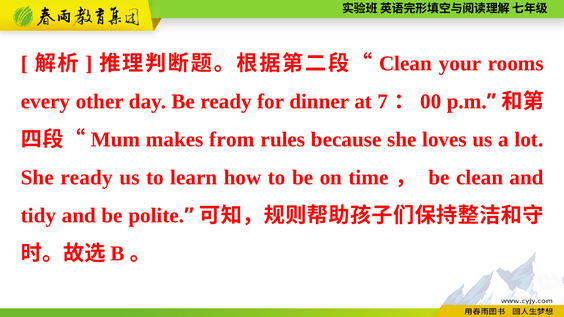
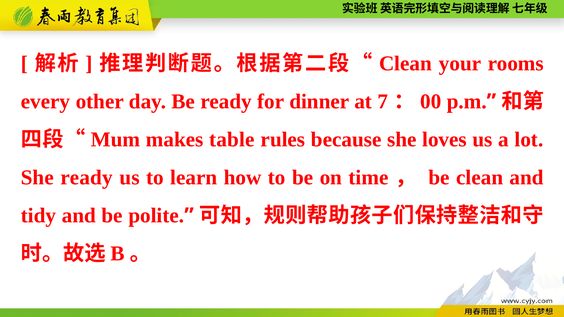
from: from -> table (232, 140)
